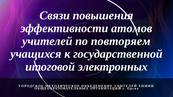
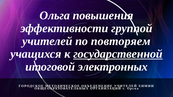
Связи: Связи -> Ольга (55, 16)
атомов: атомов -> группой (132, 28)
государственной underline: none -> present (118, 54)
